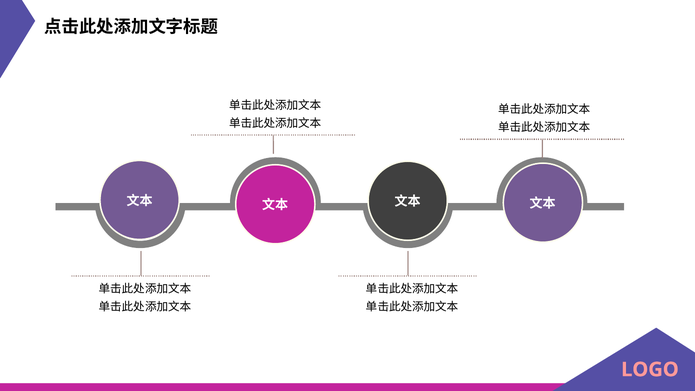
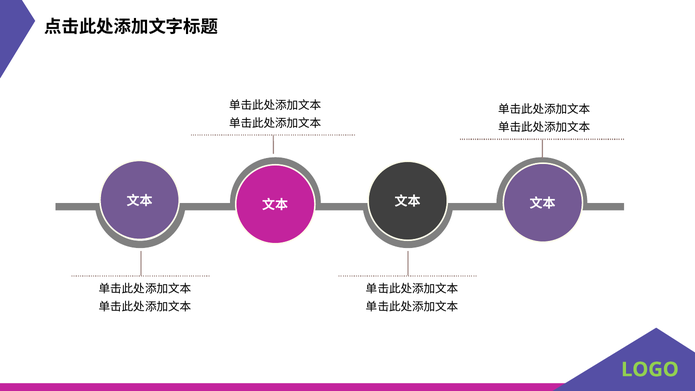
LOGO colour: pink -> light green (650, 369)
